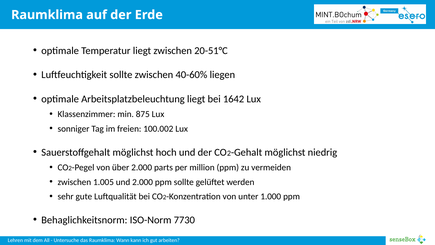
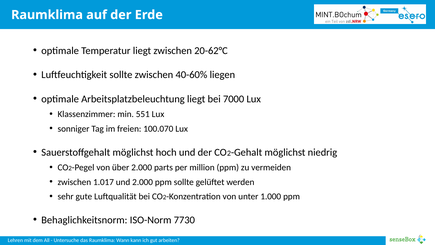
20-51°C: 20-51°C -> 20-62°C (211, 51)
1642: 1642 -> 7000 (234, 99)
875: 875 -> 551 (143, 114)
100.002: 100.002 -> 100.070 (158, 129)
1.005: 1.005 -> 1.017 (104, 182)
